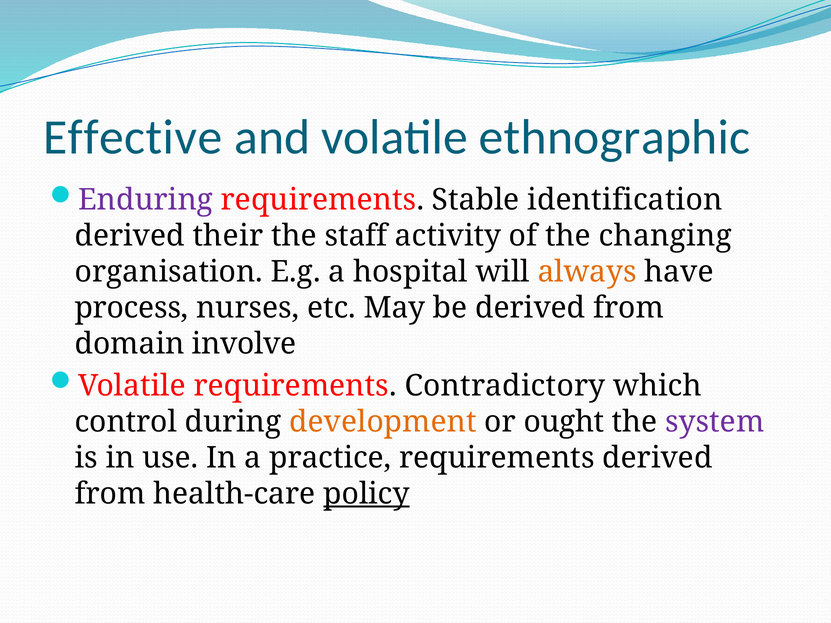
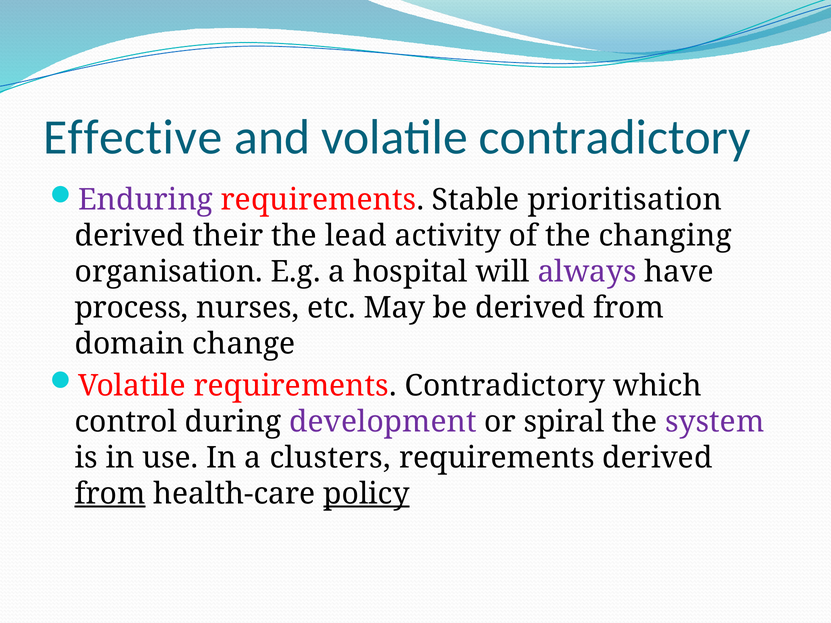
volatile ethnographic: ethnographic -> contradictory (615, 137)
identification: identification -> prioritisation (625, 200)
staff: staff -> lead (356, 236)
always colour: orange -> purple (587, 272)
involve: involve -> change (244, 344)
development colour: orange -> purple (383, 422)
ought: ought -> spiral (564, 422)
practice: practice -> clusters (330, 458)
from underline: none -> present (110, 494)
